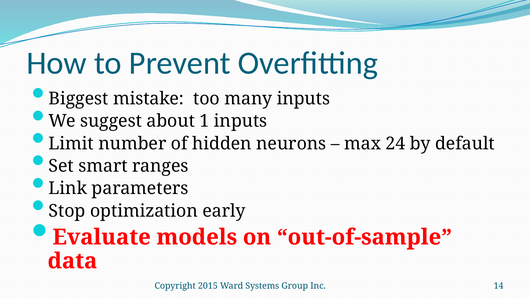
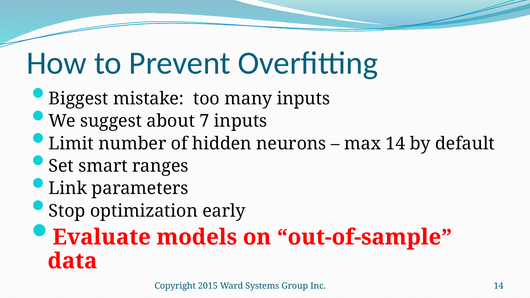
1: 1 -> 7 (204, 121)
max 24: 24 -> 14 (396, 144)
